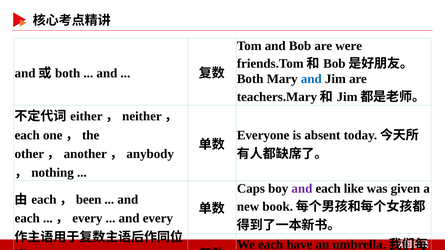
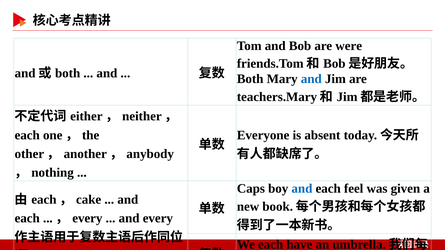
and colour: purple -> blue (302, 189)
like: like -> feel (354, 189)
been: been -> cake (89, 200)
